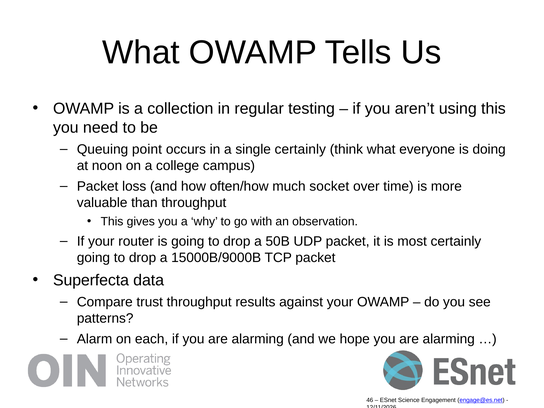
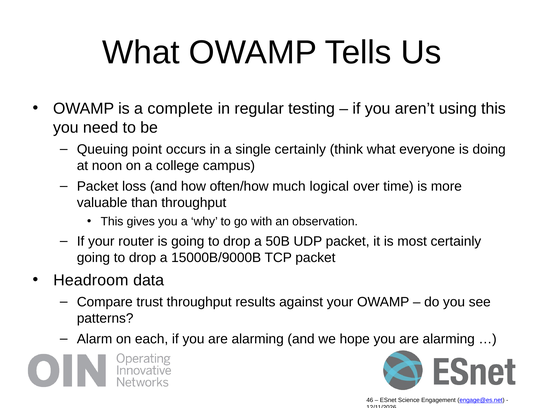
collection: collection -> complete (180, 109)
socket: socket -> logical (329, 186)
Superfecta: Superfecta -> Headroom (91, 280)
